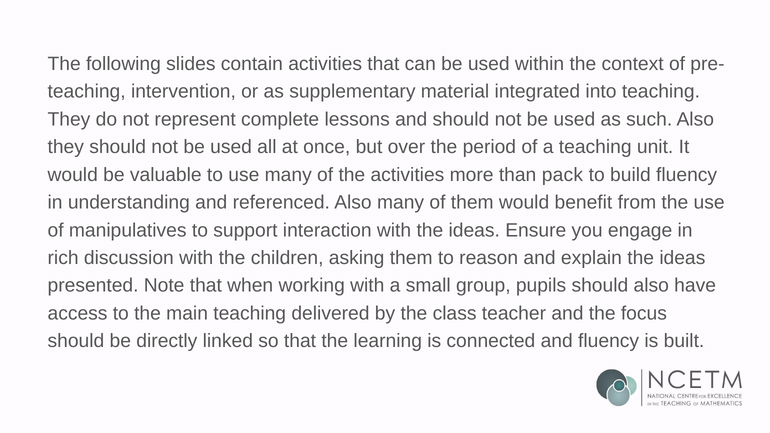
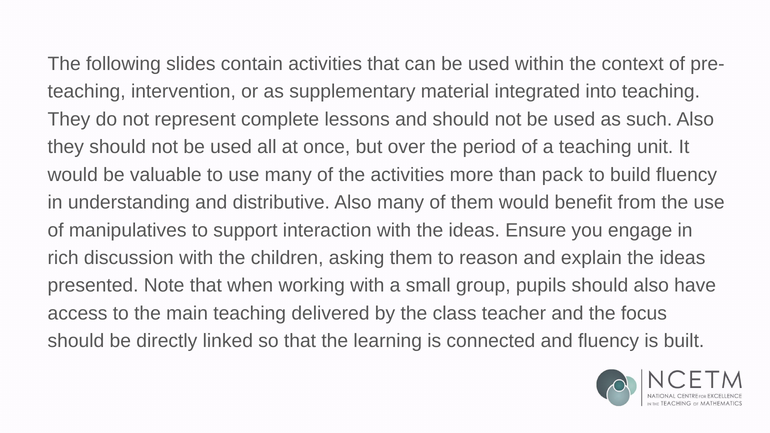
referenced: referenced -> distributive (281, 202)
